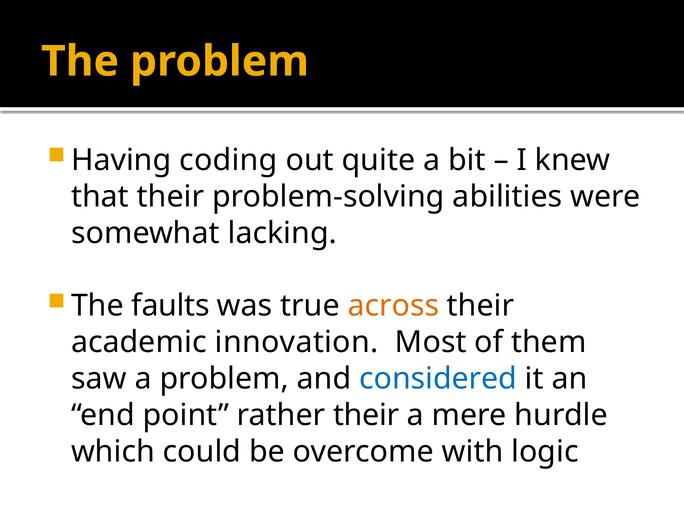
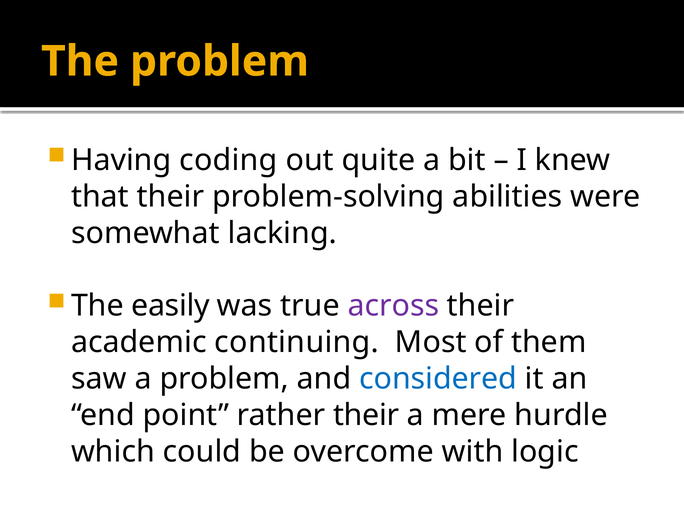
faults: faults -> easily (171, 306)
across colour: orange -> purple (393, 306)
innovation: innovation -> continuing (297, 342)
